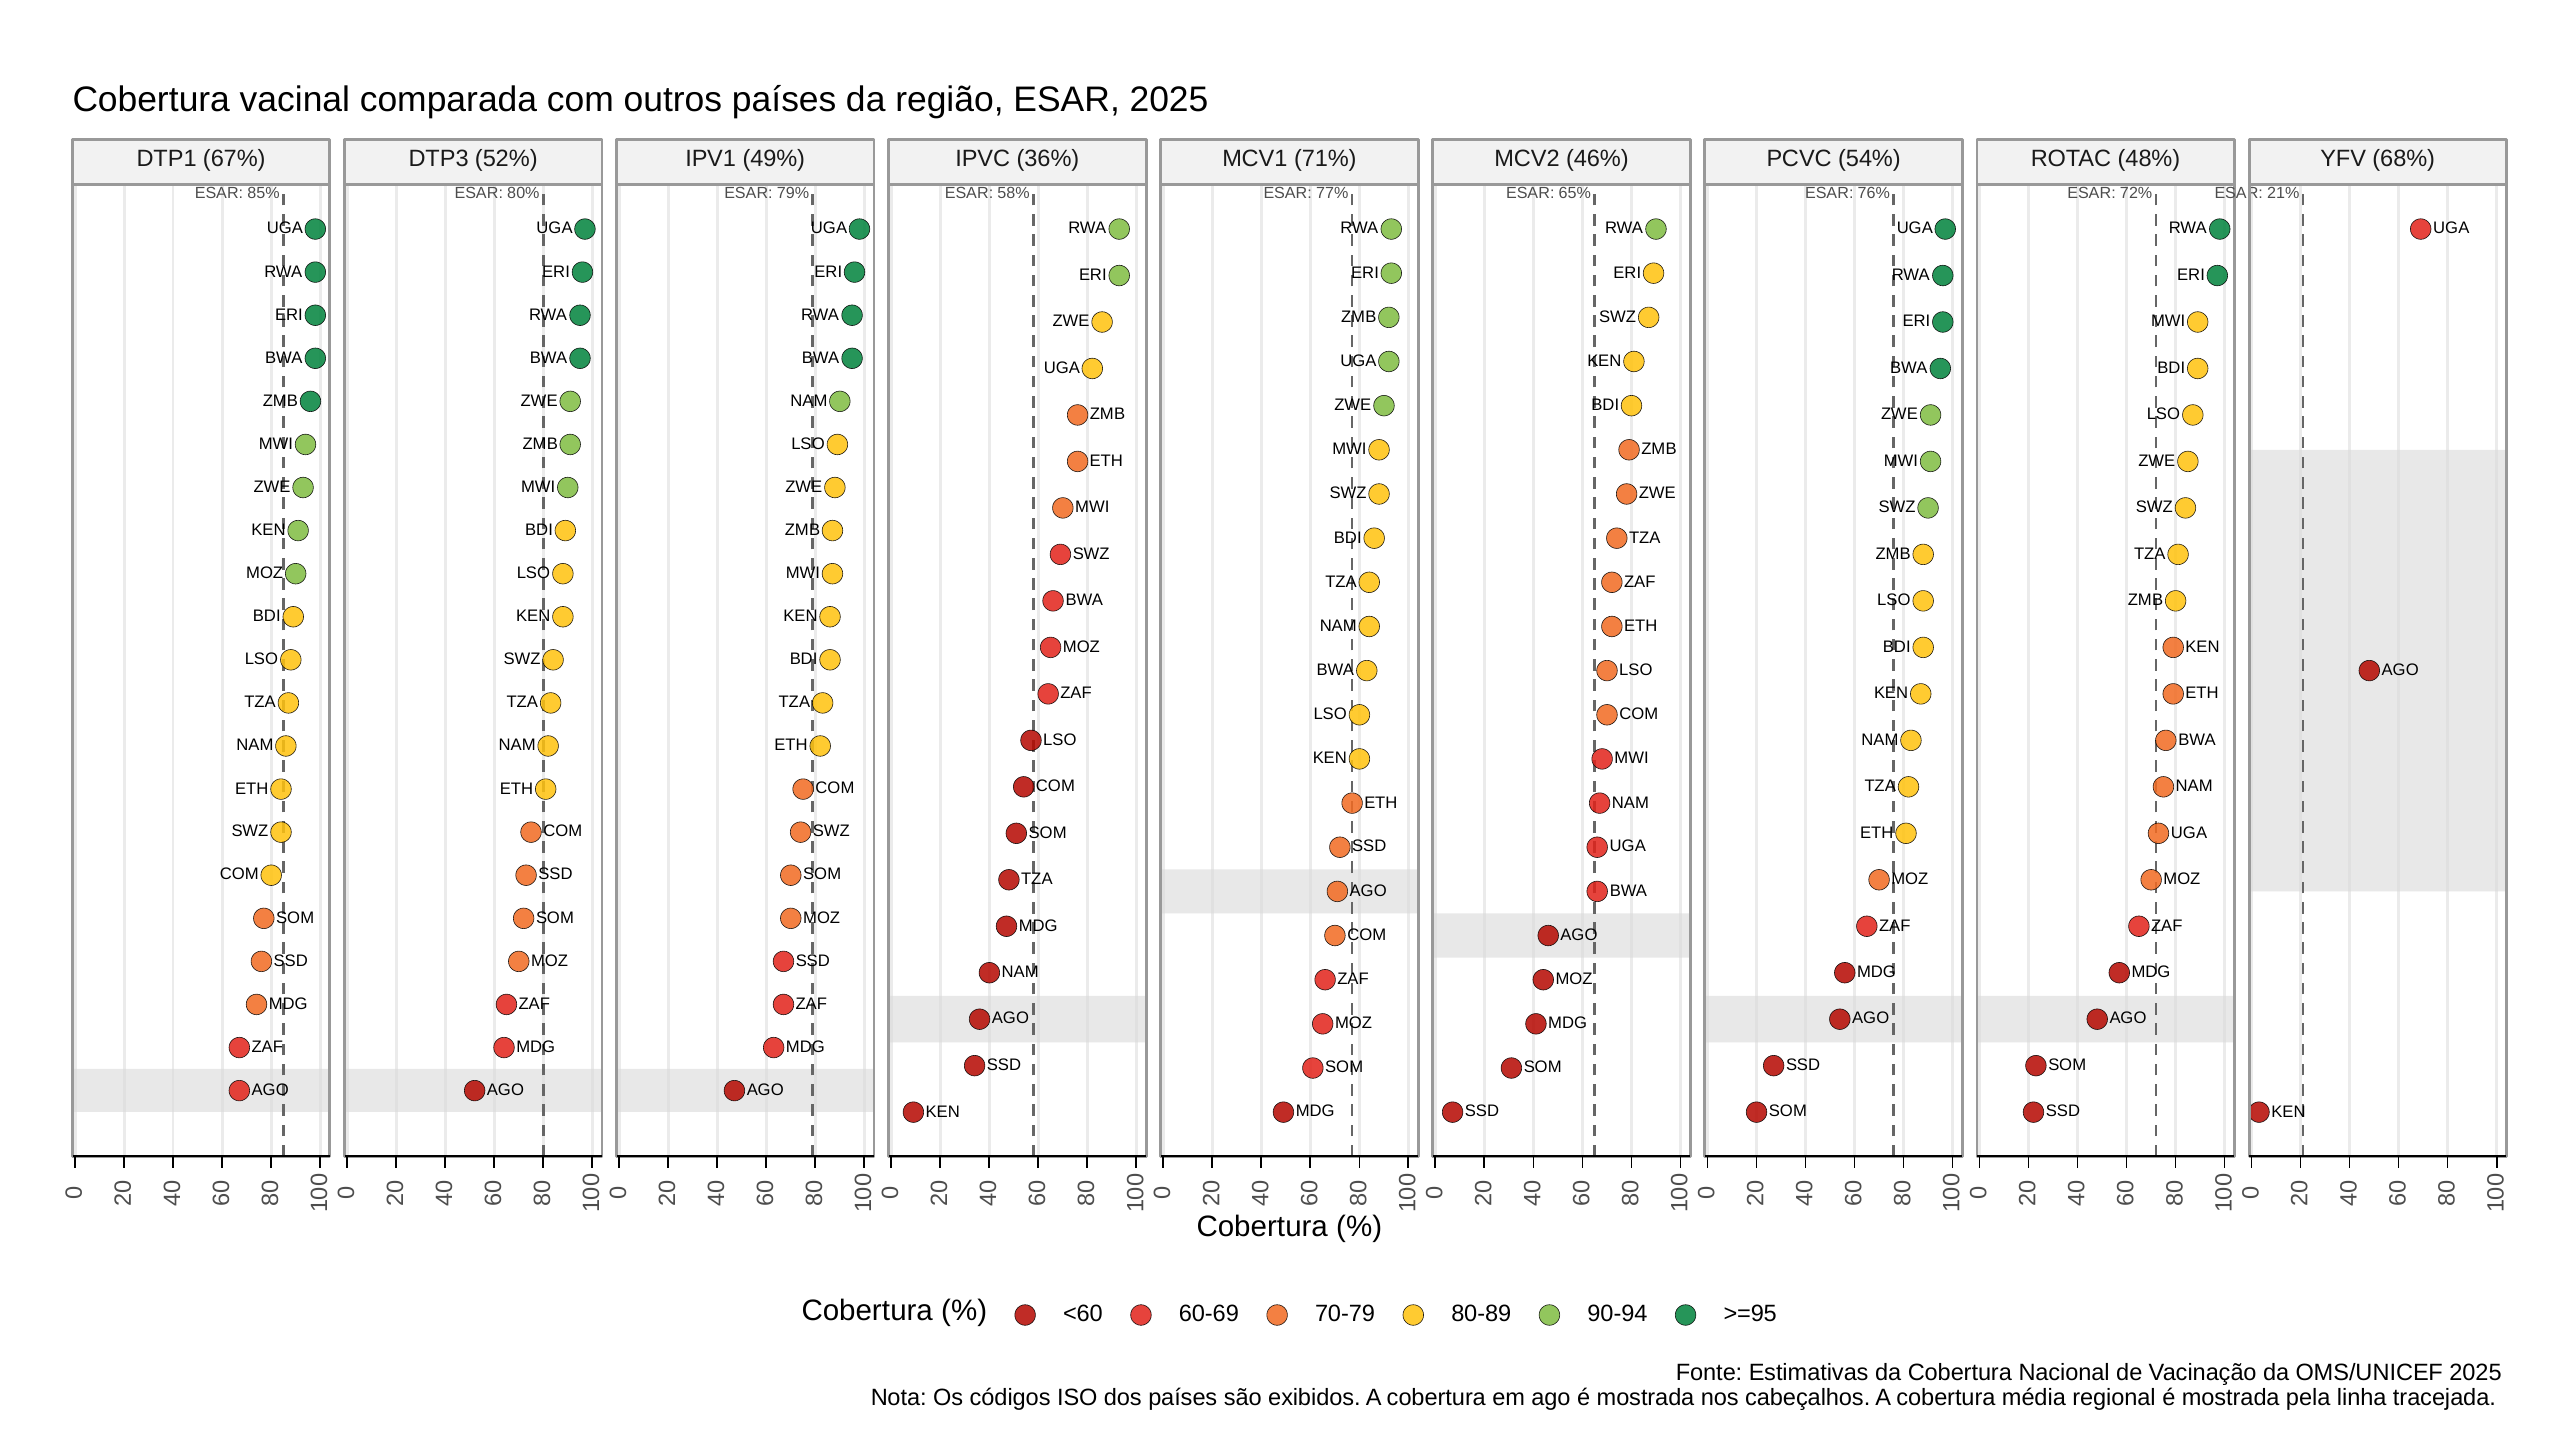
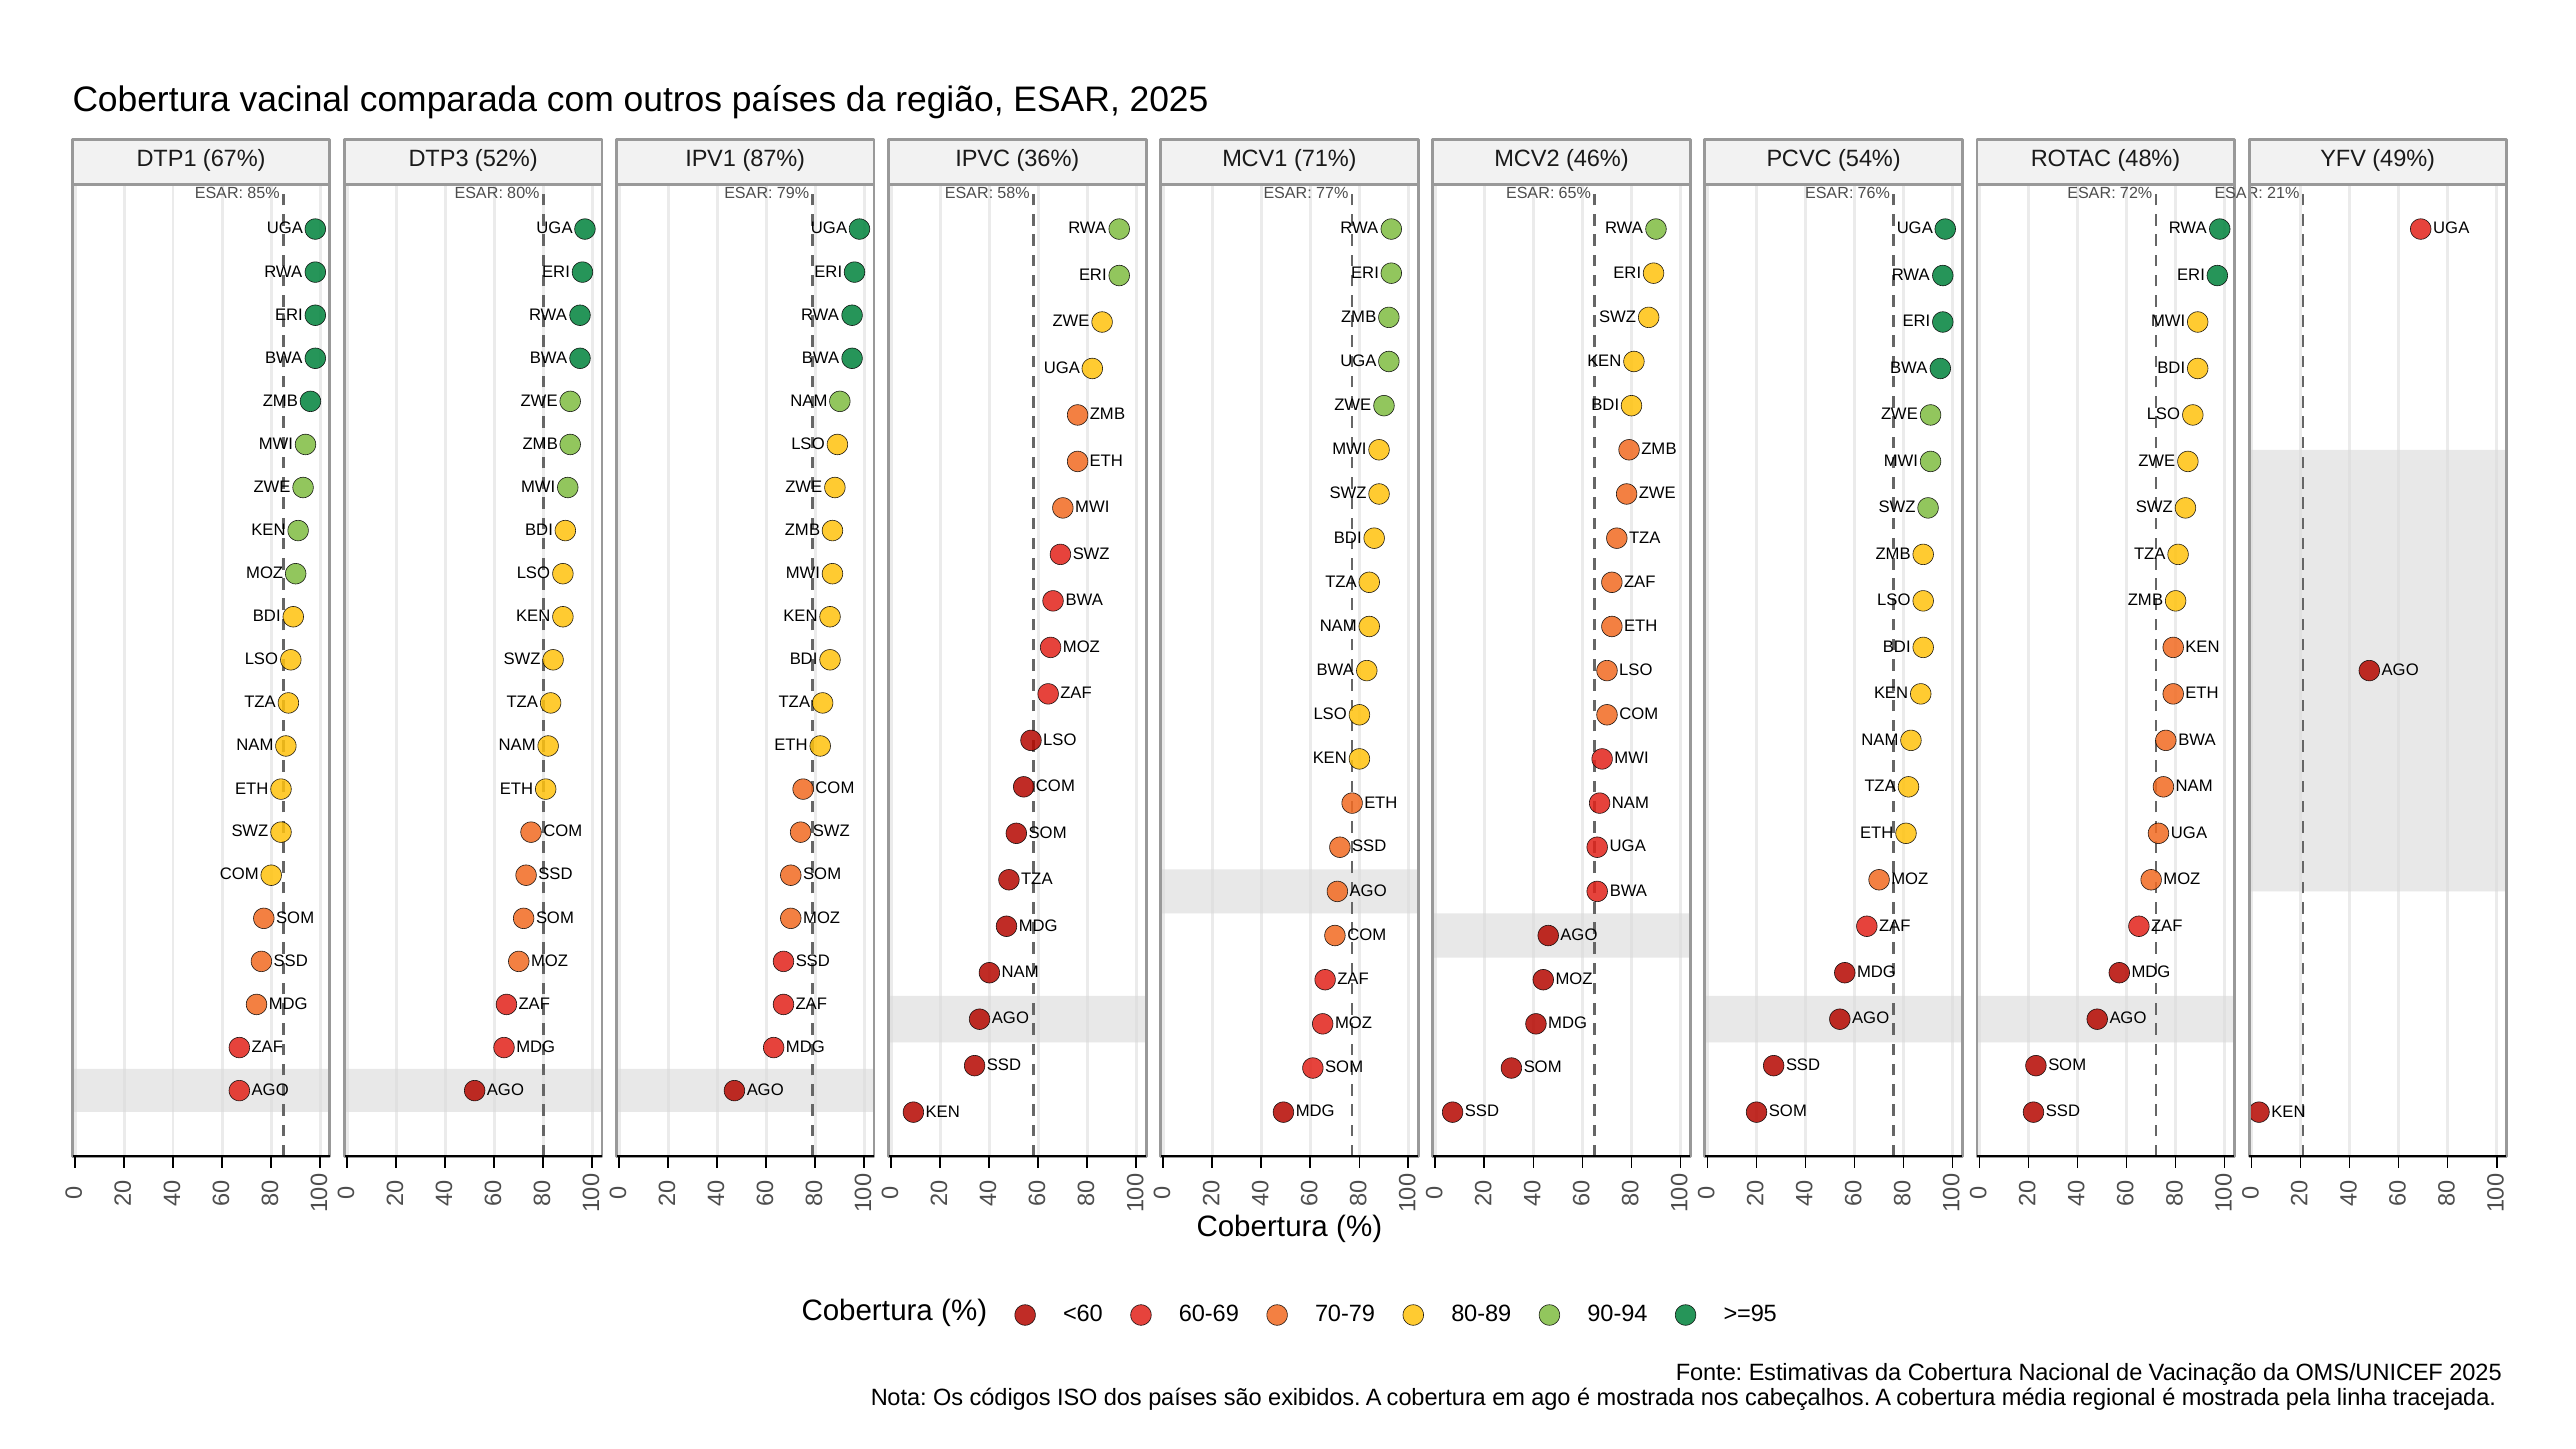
49%: 49% -> 87% (774, 159)
68%: 68% -> 49% (2404, 159)
